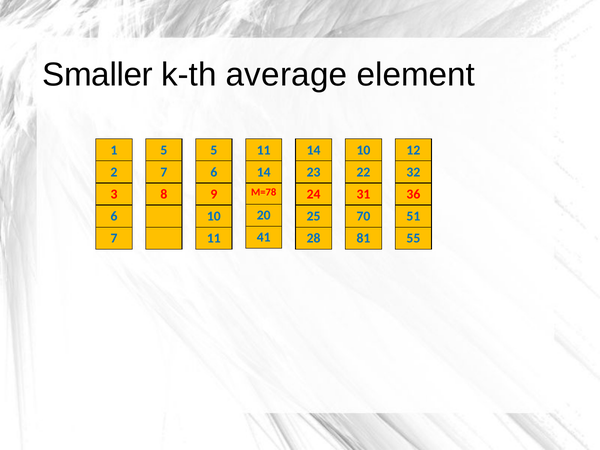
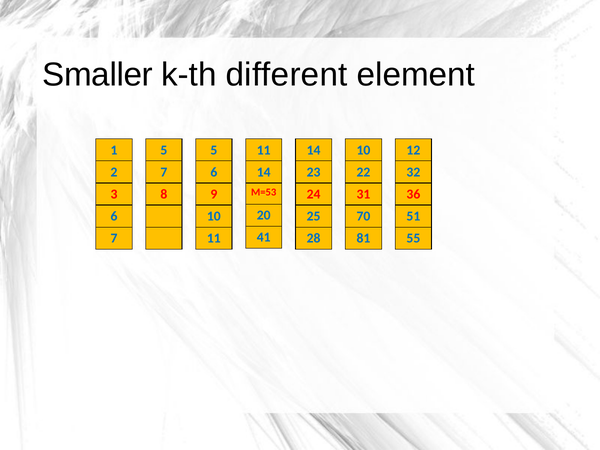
average: average -> different (287, 75)
M=78: M=78 -> M=53 (264, 192)
